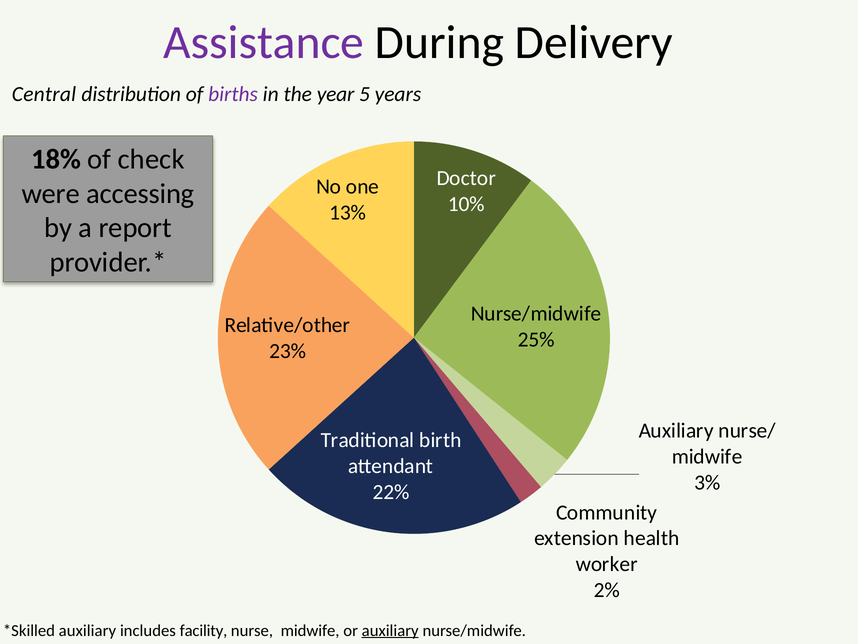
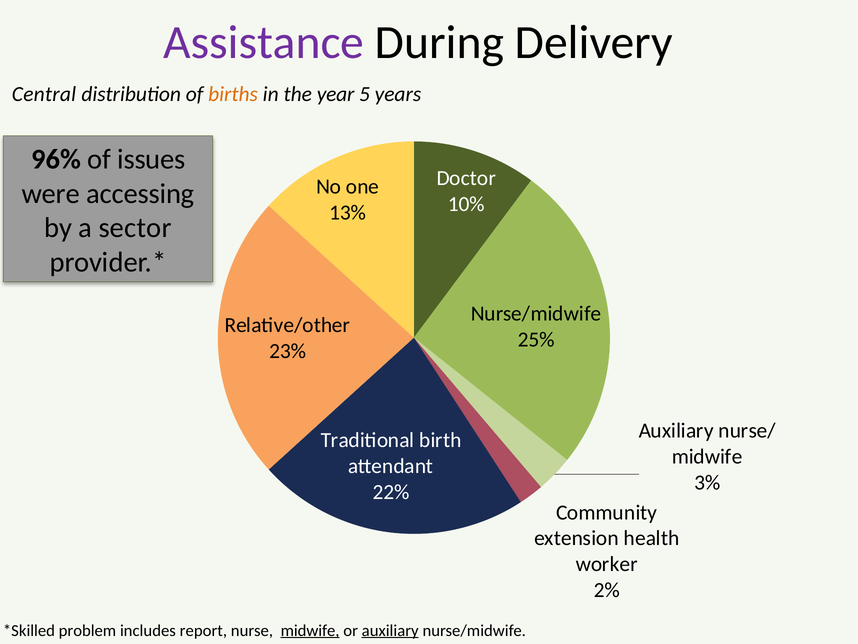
births colour: purple -> orange (233, 94)
18%: 18% -> 96% (56, 159)
check: check -> issues (151, 159)
report: report -> sector (135, 228)
auxiliary: auxiliary -> problem (87, 630)
facility: facility -> report (203, 630)
midwife underline: none -> present (310, 630)
